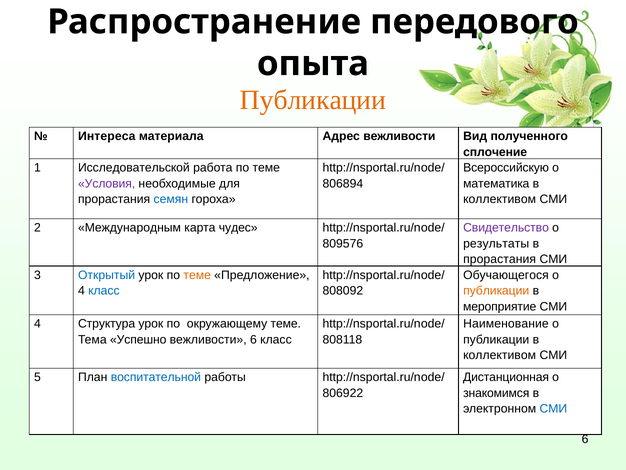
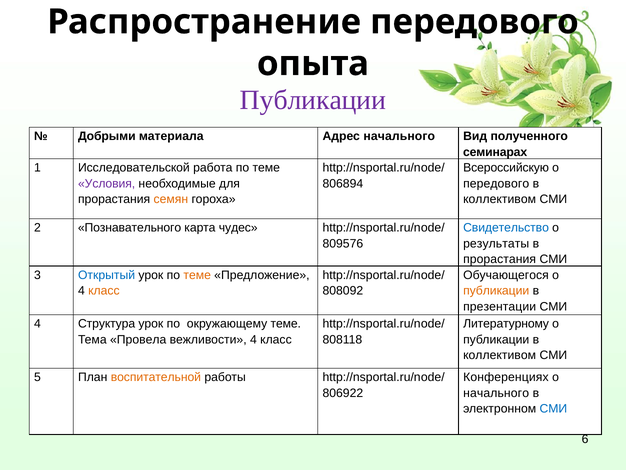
Публикации colour: orange -> purple (313, 100)
Интереса: Интереса -> Добрыми (107, 136)
Адрес вежливости: вежливости -> начального (399, 136)
сплочение: сплочение -> семинарах (495, 152)
математика: математика -> передового (496, 183)
семян colour: blue -> orange (171, 199)
Международным: Международным -> Познавательного (130, 228)
Свидетельство colour: purple -> blue (506, 228)
класс colour: blue -> orange (104, 290)
мероприятие: мероприятие -> презентации (500, 306)
Наименование: Наименование -> Литературному (506, 324)
Успешно: Успешно -> Провела (138, 339)
вежливости 6: 6 -> 4 (253, 339)
воспитательной colour: blue -> orange (156, 377)
Дистанционная: Дистанционная -> Конференциях (506, 377)
знакомимся: знакомимся -> начального (496, 393)
